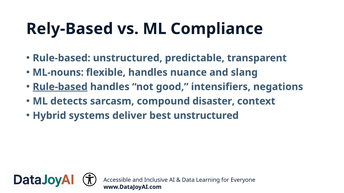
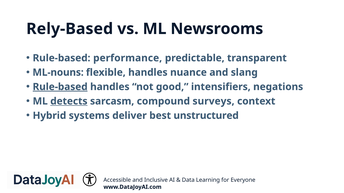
Compliance: Compliance -> Newsrooms (217, 29)
Rule-based unstructured: unstructured -> performance (128, 58)
detects underline: none -> present (69, 101)
disaster: disaster -> surveys (214, 101)
